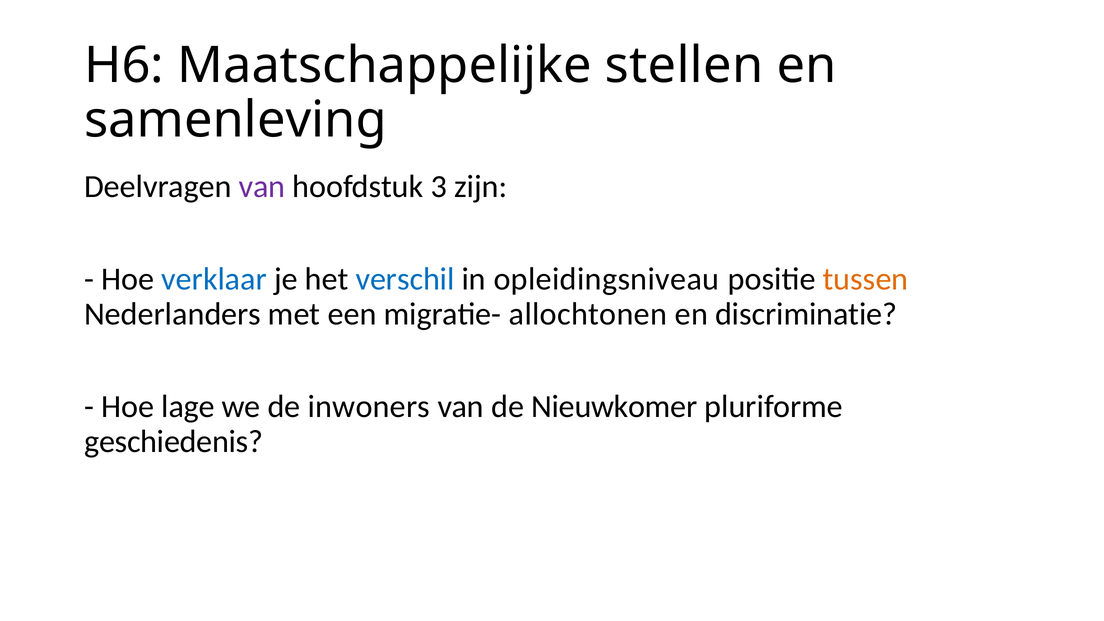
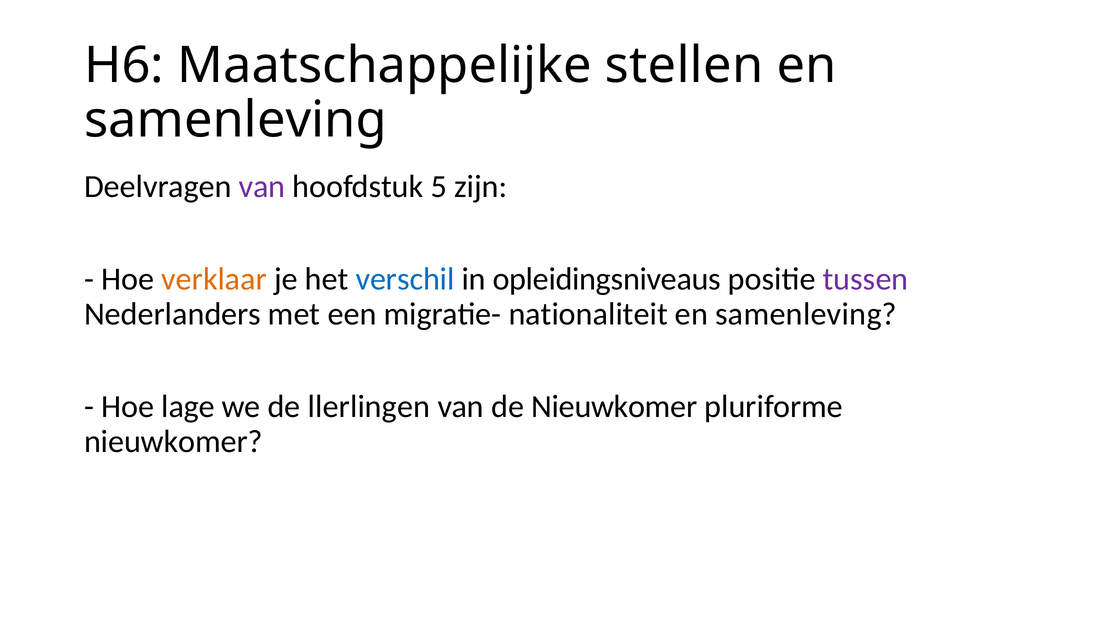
3: 3 -> 5 (439, 187)
verklaar colour: blue -> orange (214, 279)
opleidingsniveau: opleidingsniveau -> opleidingsniveaus (607, 279)
tussen colour: orange -> purple (866, 279)
allochtonen: allochtonen -> nationaliteit (588, 314)
discriminatie: discriminatie -> samenleving (806, 314)
inwoners: inwoners -> llerlingen (369, 407)
geschiedenis: geschiedenis -> nieuwkomer (173, 441)
